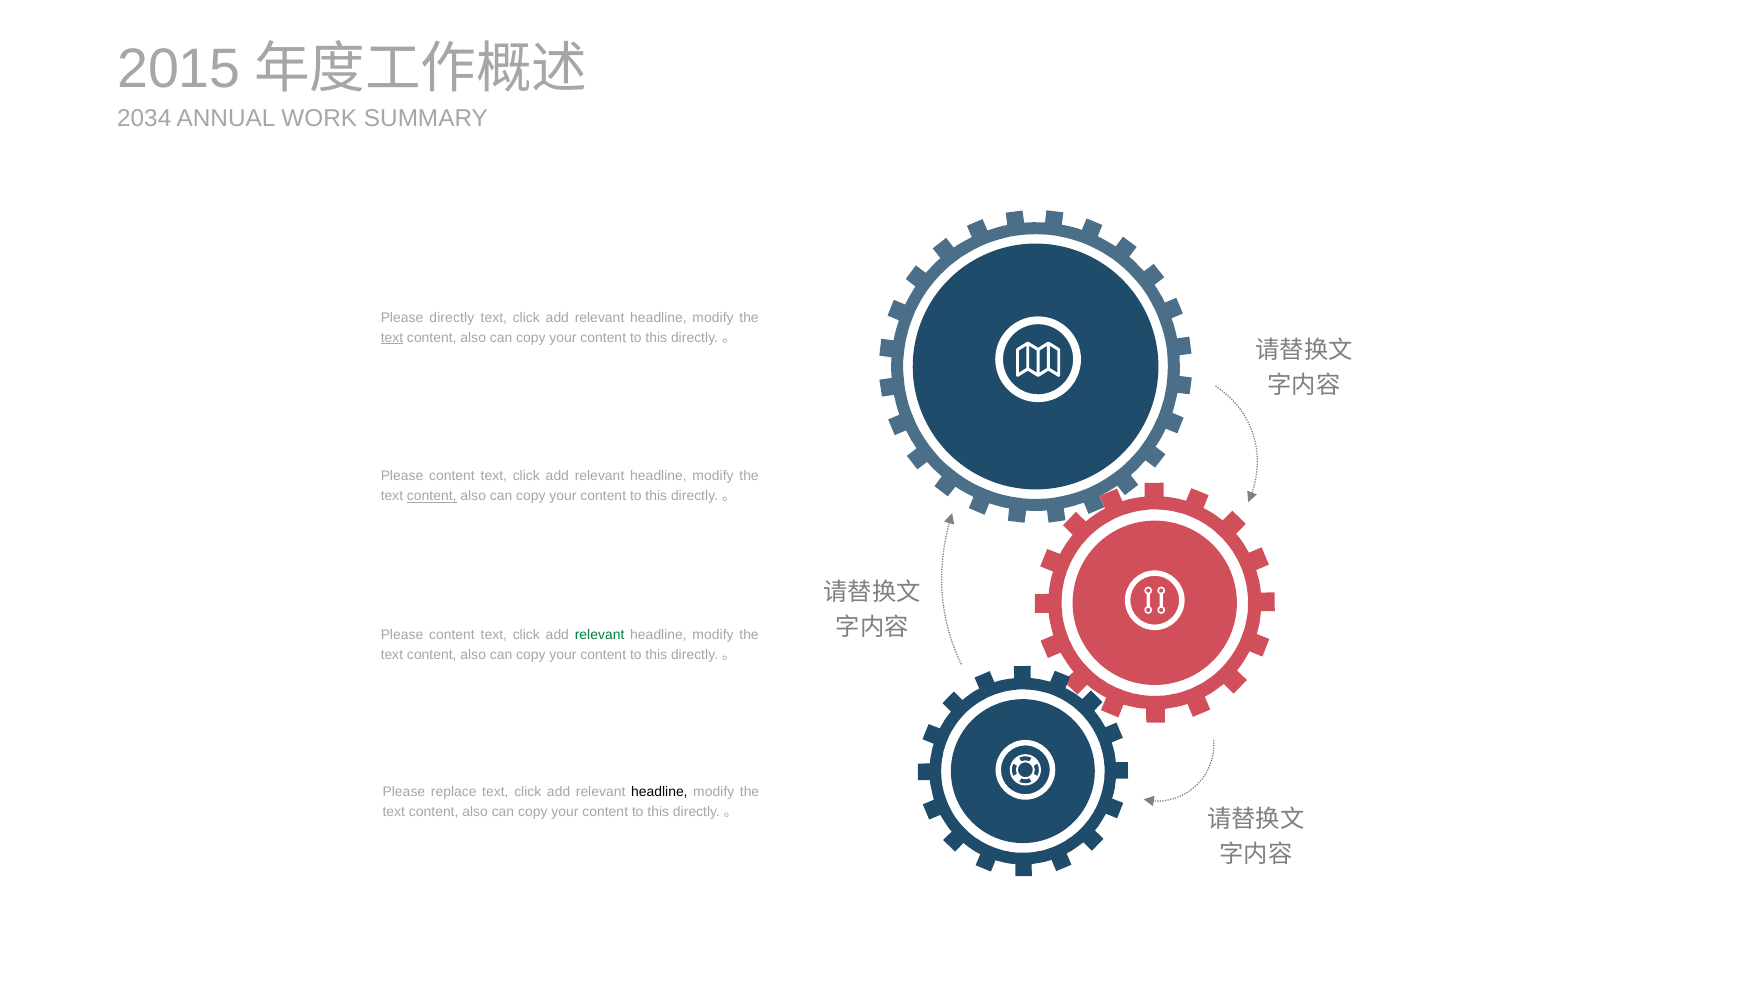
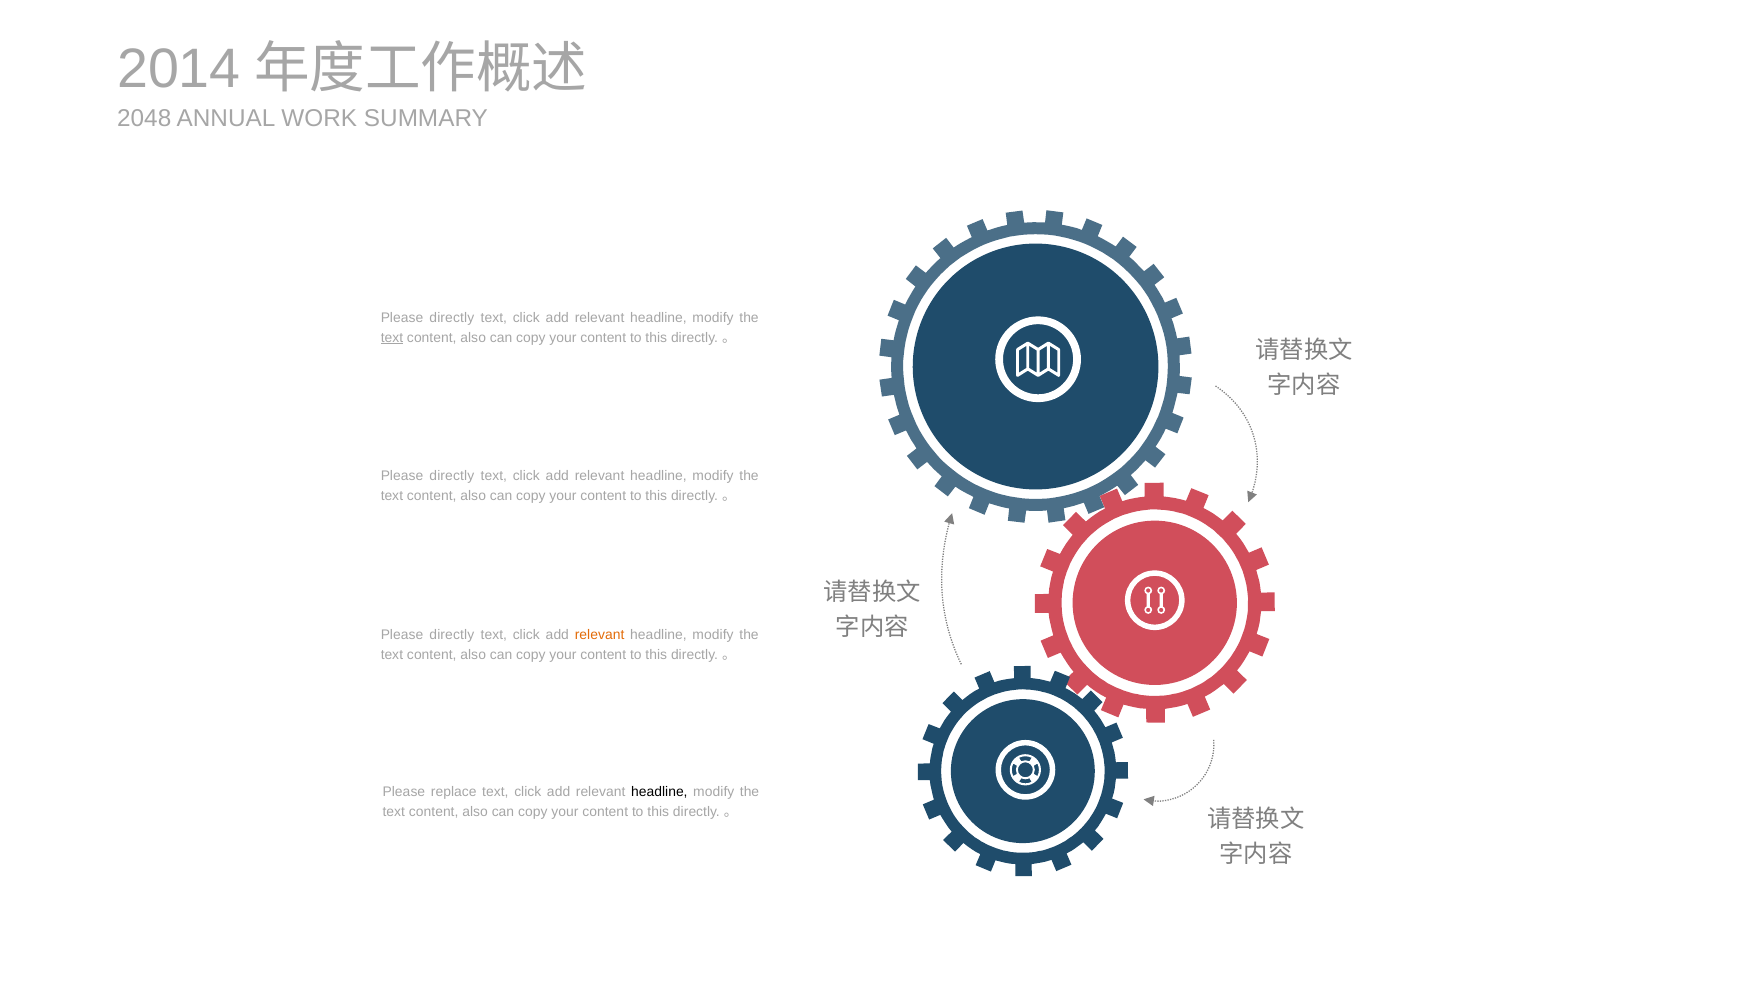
2015: 2015 -> 2014 (179, 69)
2034: 2034 -> 2048 (144, 118)
content: content -> directly (452, 476)
content underline: present -> none (432, 496)
content: content -> directly (452, 635)
relevant colour: green -> orange (600, 635)
